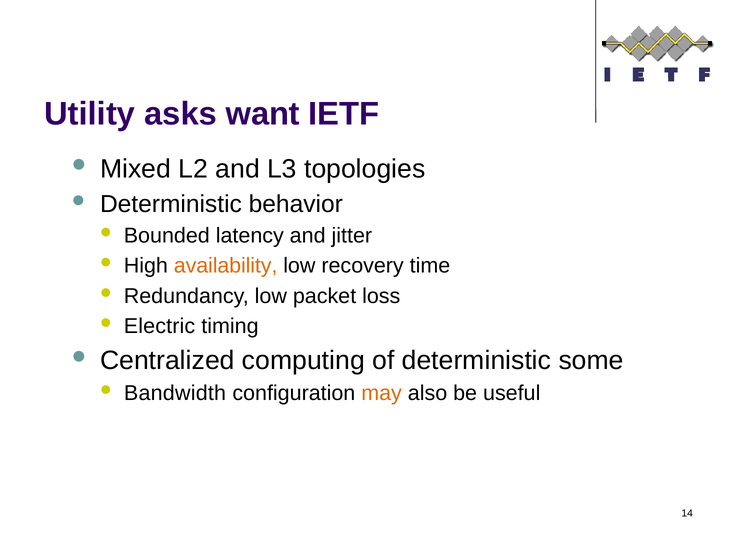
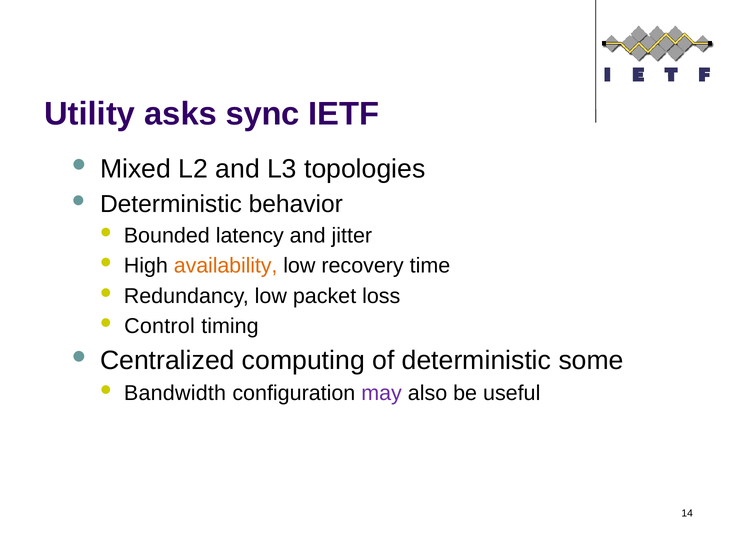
want: want -> sync (263, 114)
Electric: Electric -> Control (159, 326)
may colour: orange -> purple (382, 394)
